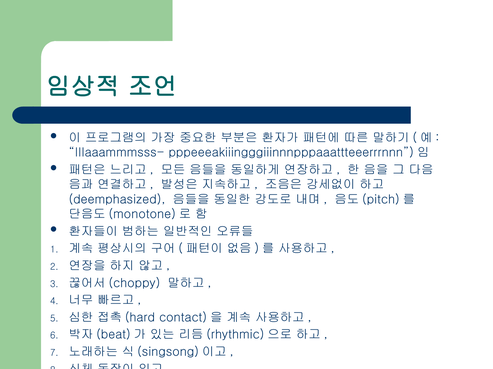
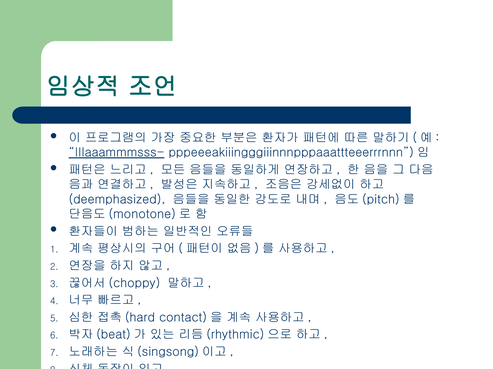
IIIaaammmsss- underline: none -> present (117, 153)
